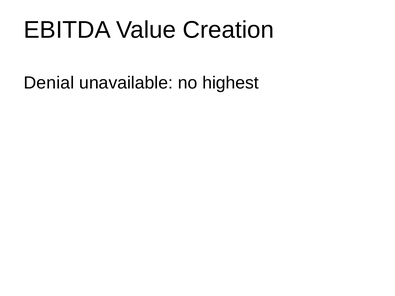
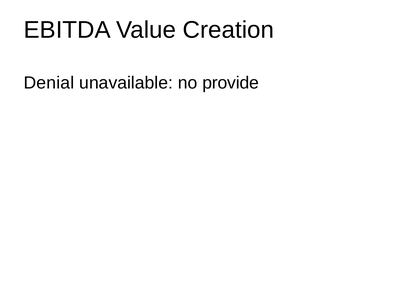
highest: highest -> provide (231, 83)
